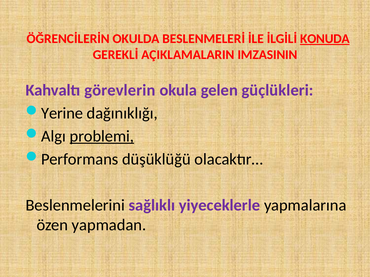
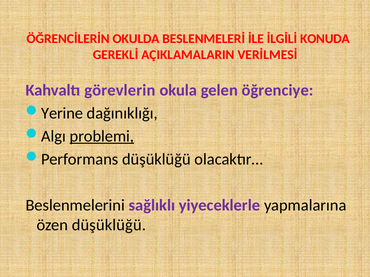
KONUDA underline: present -> none (325, 39)
IMZASININ: IMZASININ -> VERİLMESİ (267, 55)
güçlükleri: güçlükleri -> öğrenciye (278, 90)
özen yapmadan: yapmadan -> düşüklüğü (109, 225)
